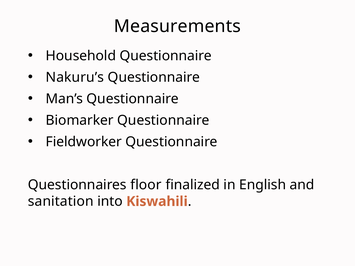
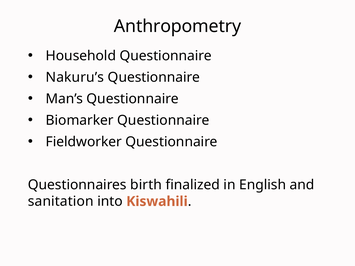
Measurements: Measurements -> Anthropometry (178, 26)
floor: floor -> birth (146, 185)
